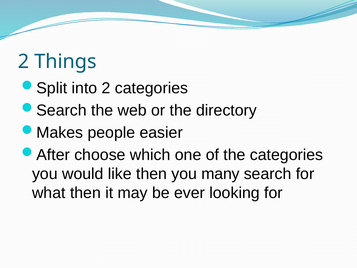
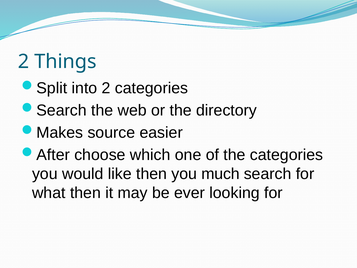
people: people -> source (111, 132)
many: many -> much (220, 174)
